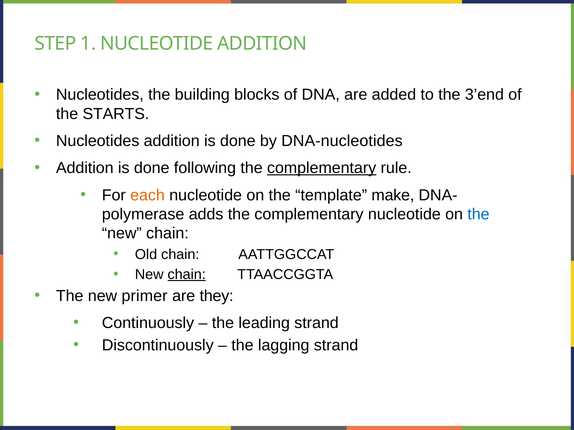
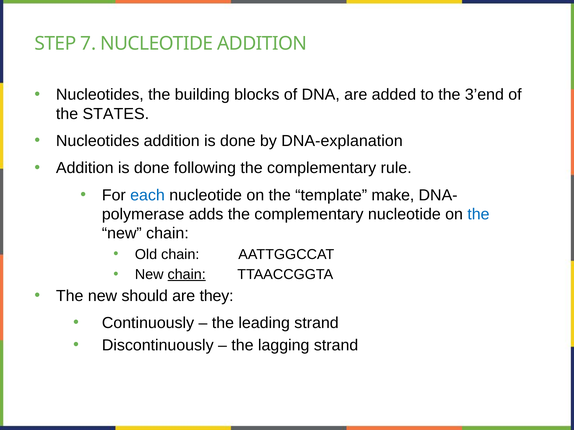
1: 1 -> 7 (88, 44)
STARTS: STARTS -> STATES (116, 114)
DNA-nucleotides: DNA-nucleotides -> DNA-explanation (342, 141)
complementary underline: present -> none (322, 168)
each colour: orange -> blue (148, 195)
primer: primer -> should (145, 296)
